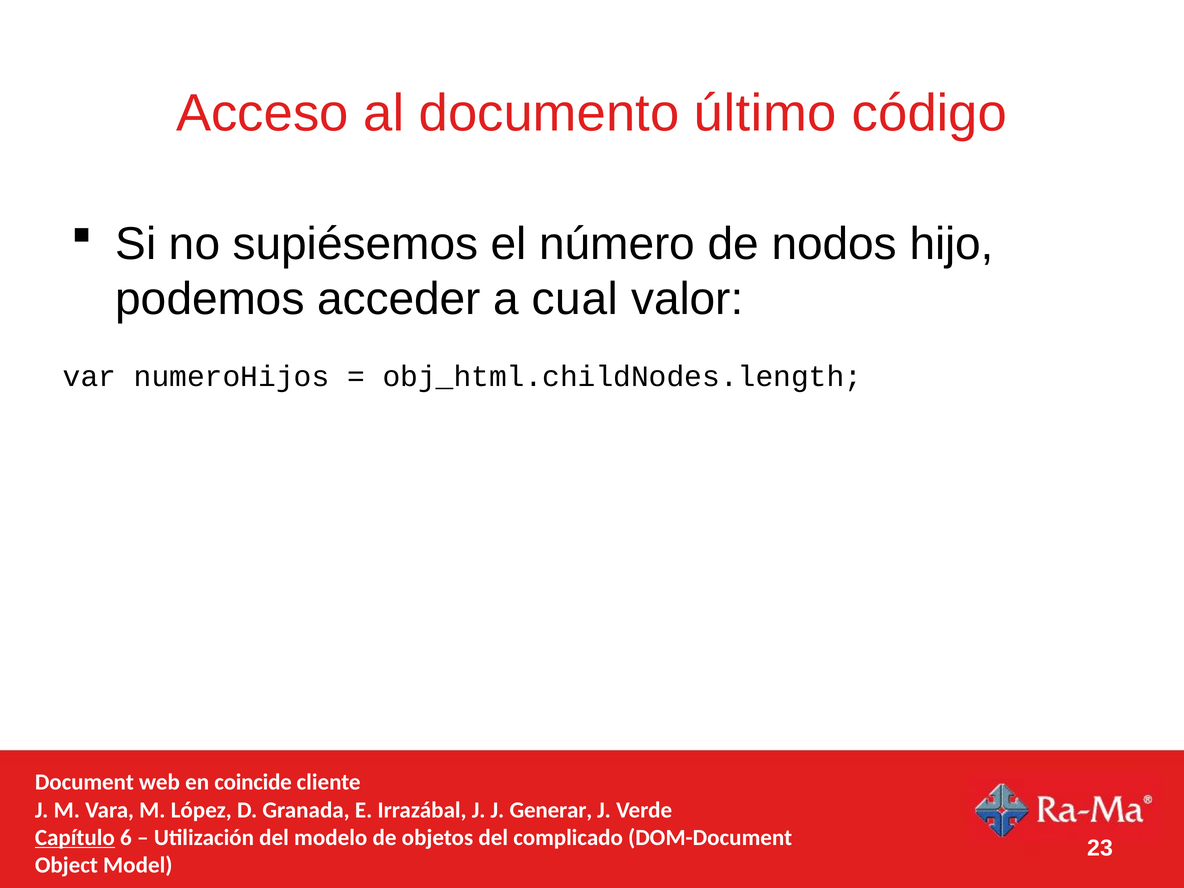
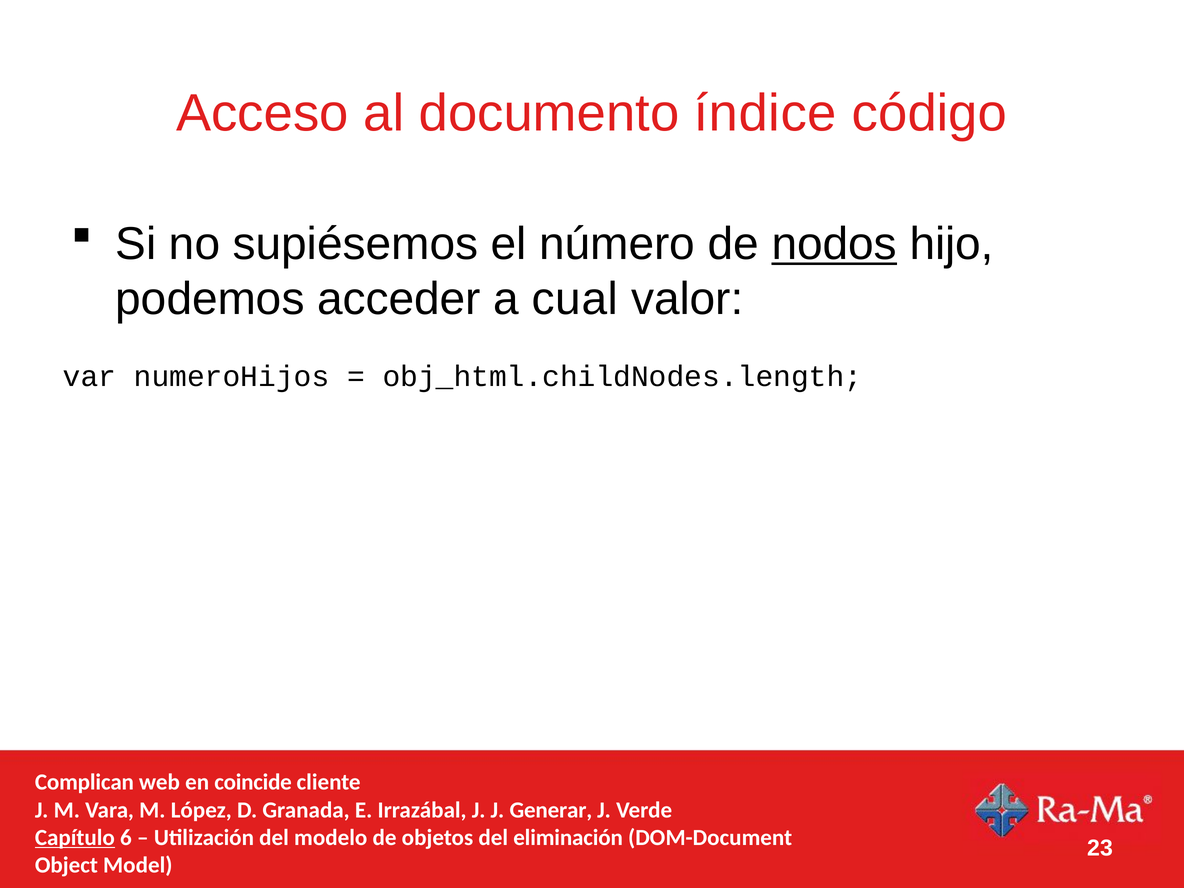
último: último -> índice (765, 113)
nodos underline: none -> present (834, 244)
Document: Document -> Complican (84, 782)
complicado: complicado -> eliminación (568, 838)
